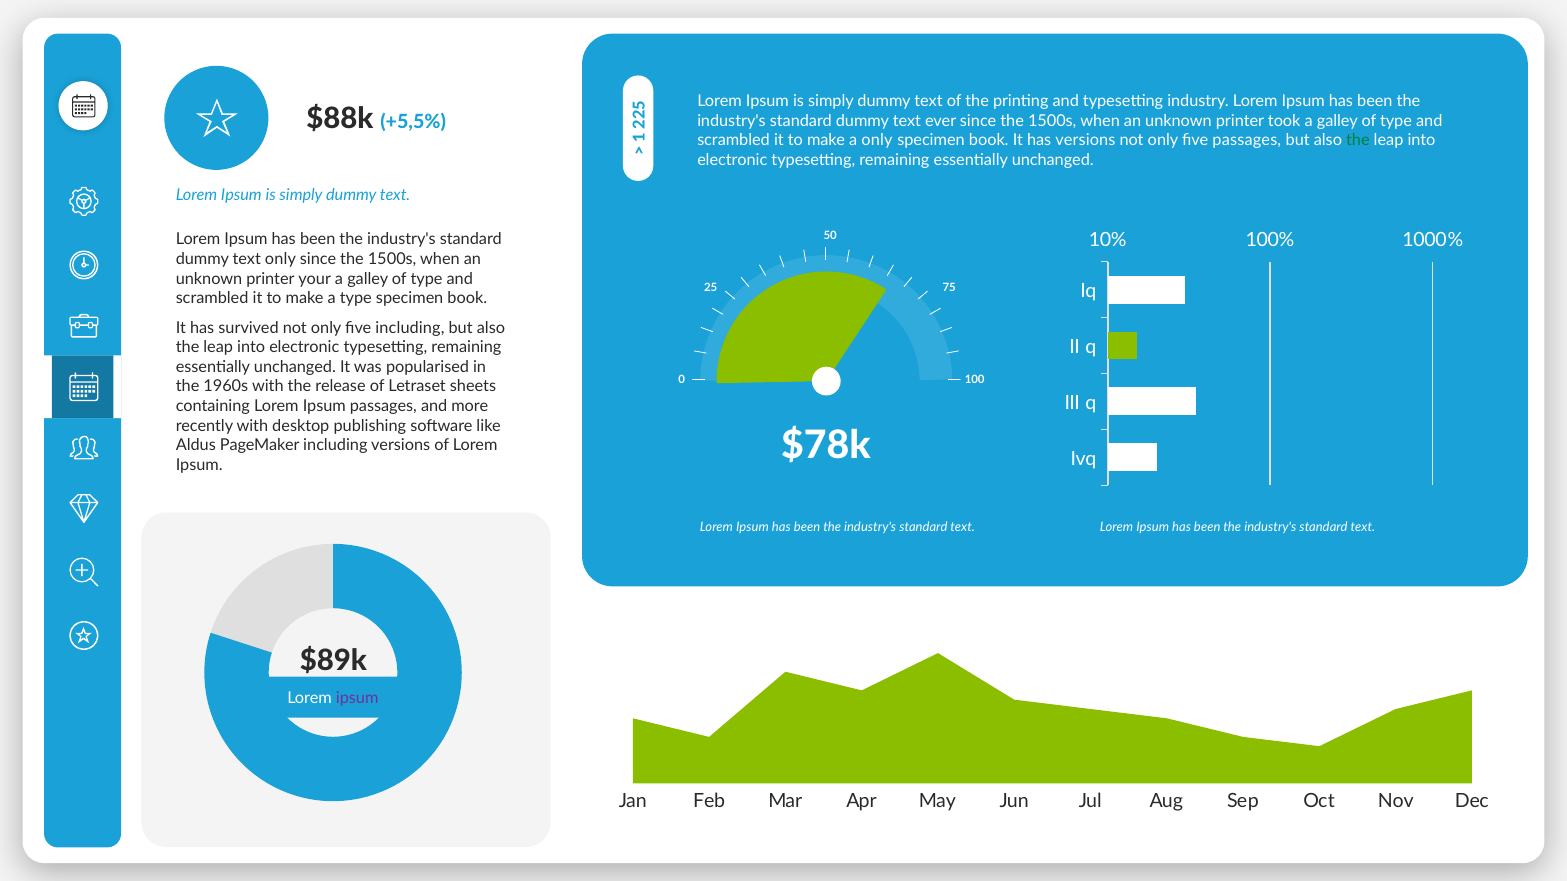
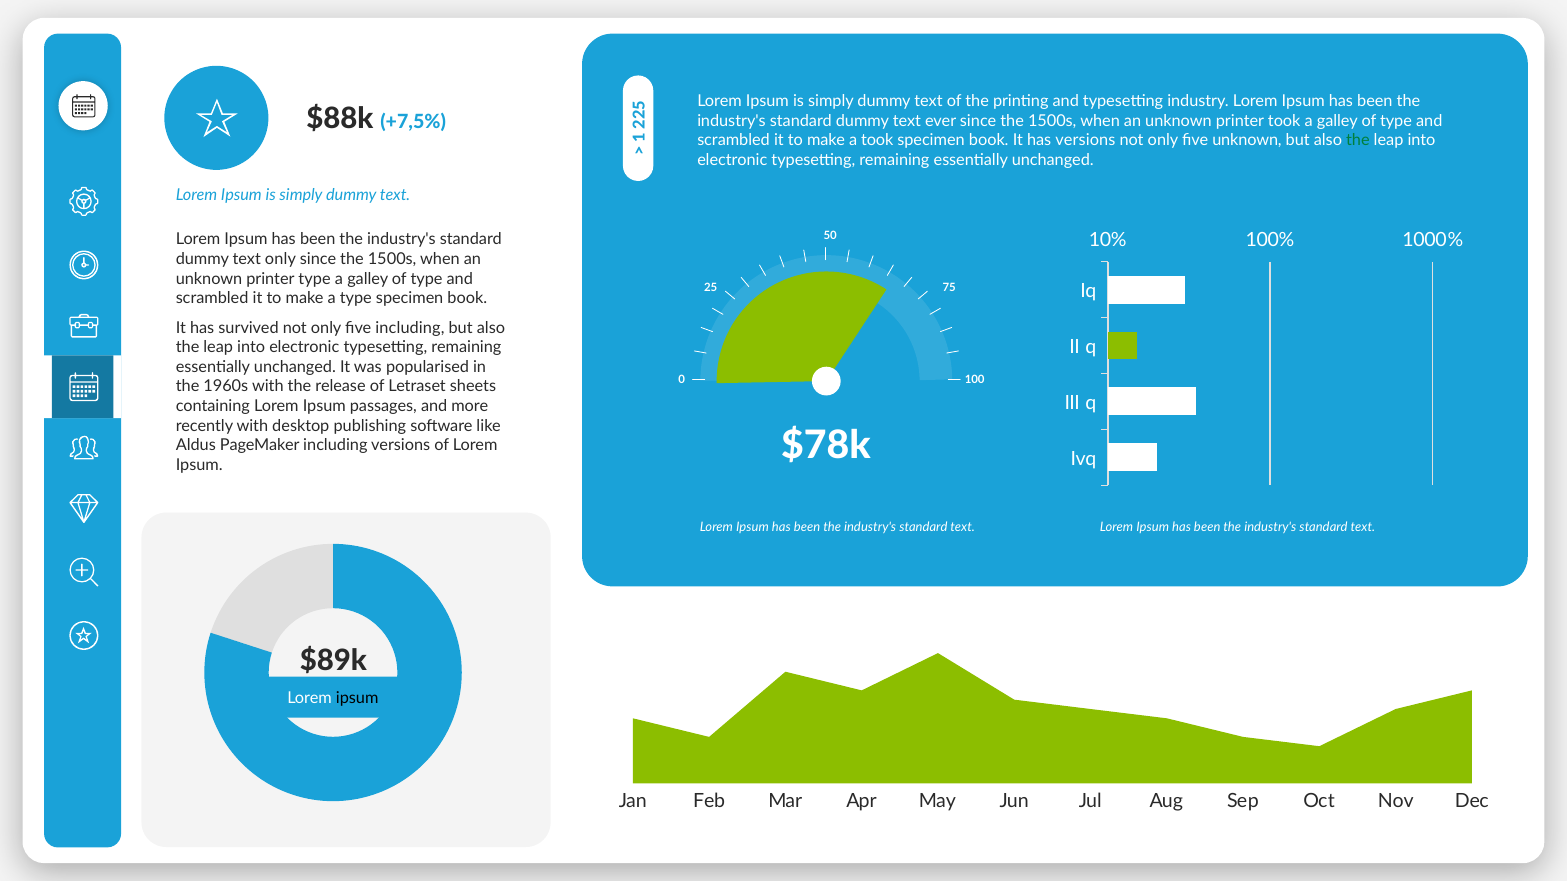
+5,5%: +5,5% -> +7,5% (413, 122)
a only: only -> took (877, 141)
five passages: passages -> unknown (1247, 141)
printer your: your -> type (315, 279)
ipsum colour: purple -> black (357, 699)
